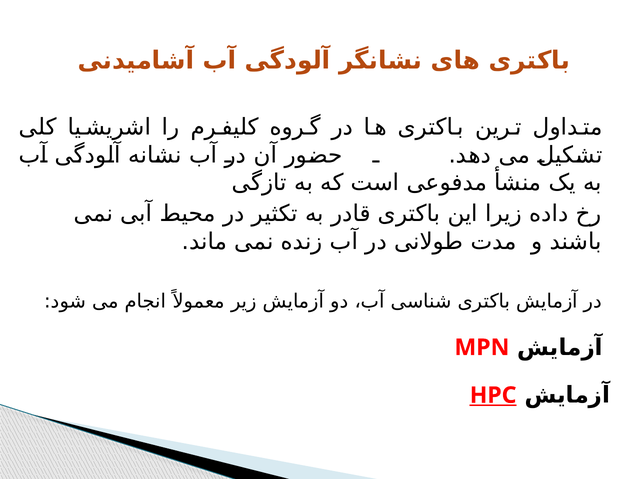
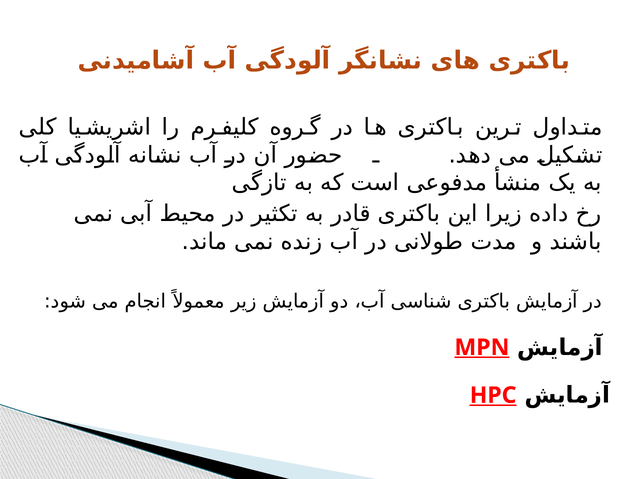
MPN underline: none -> present (482, 348)
